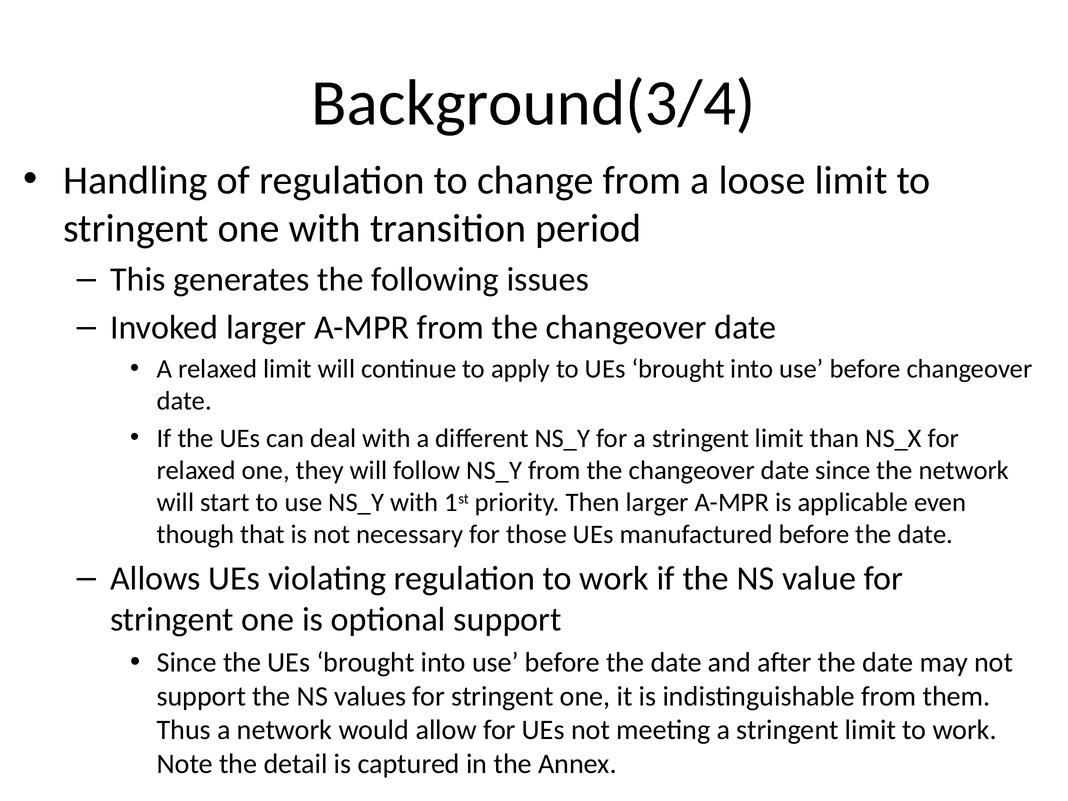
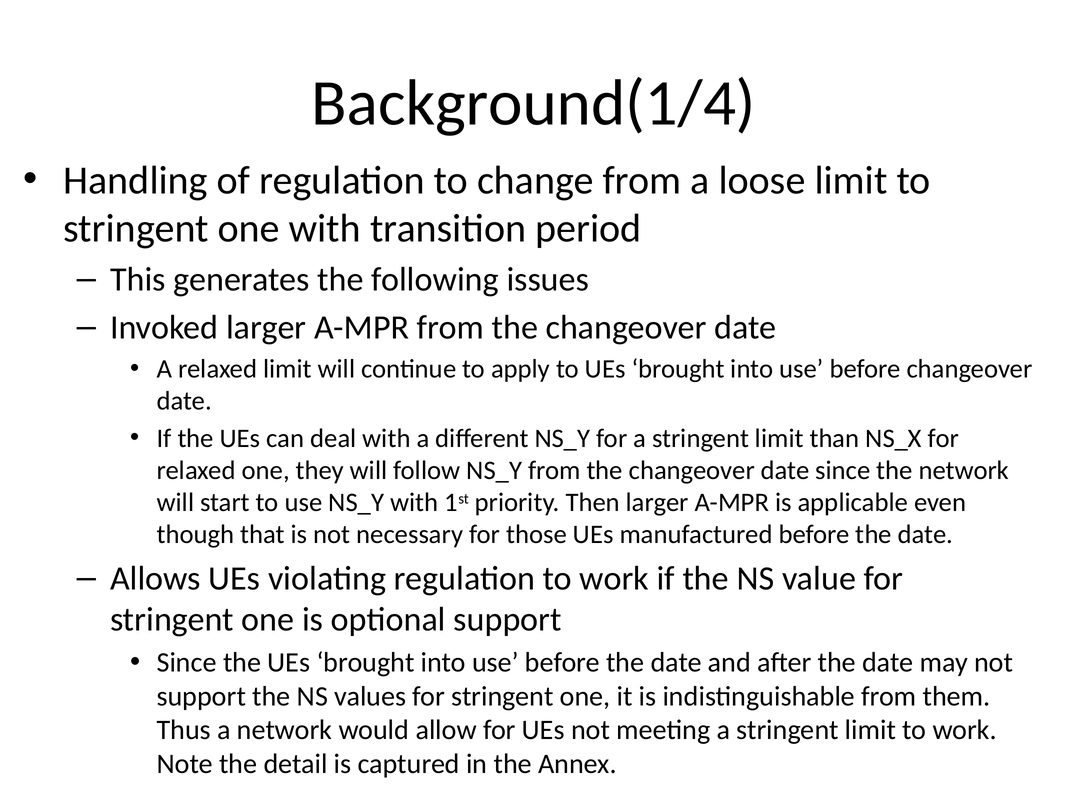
Background(3/4: Background(3/4 -> Background(1/4 (534, 103)
